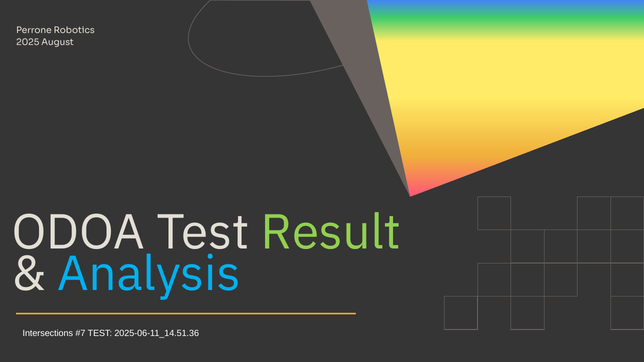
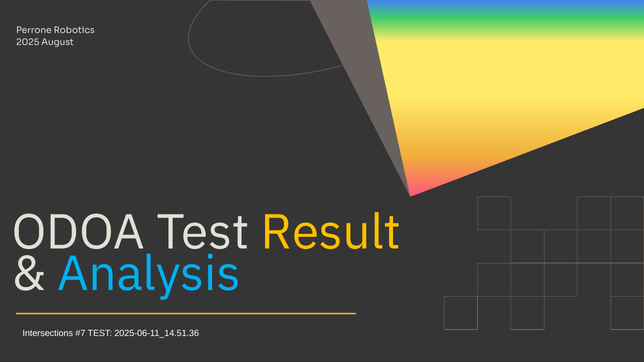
Result colour: light green -> yellow (331, 233)
